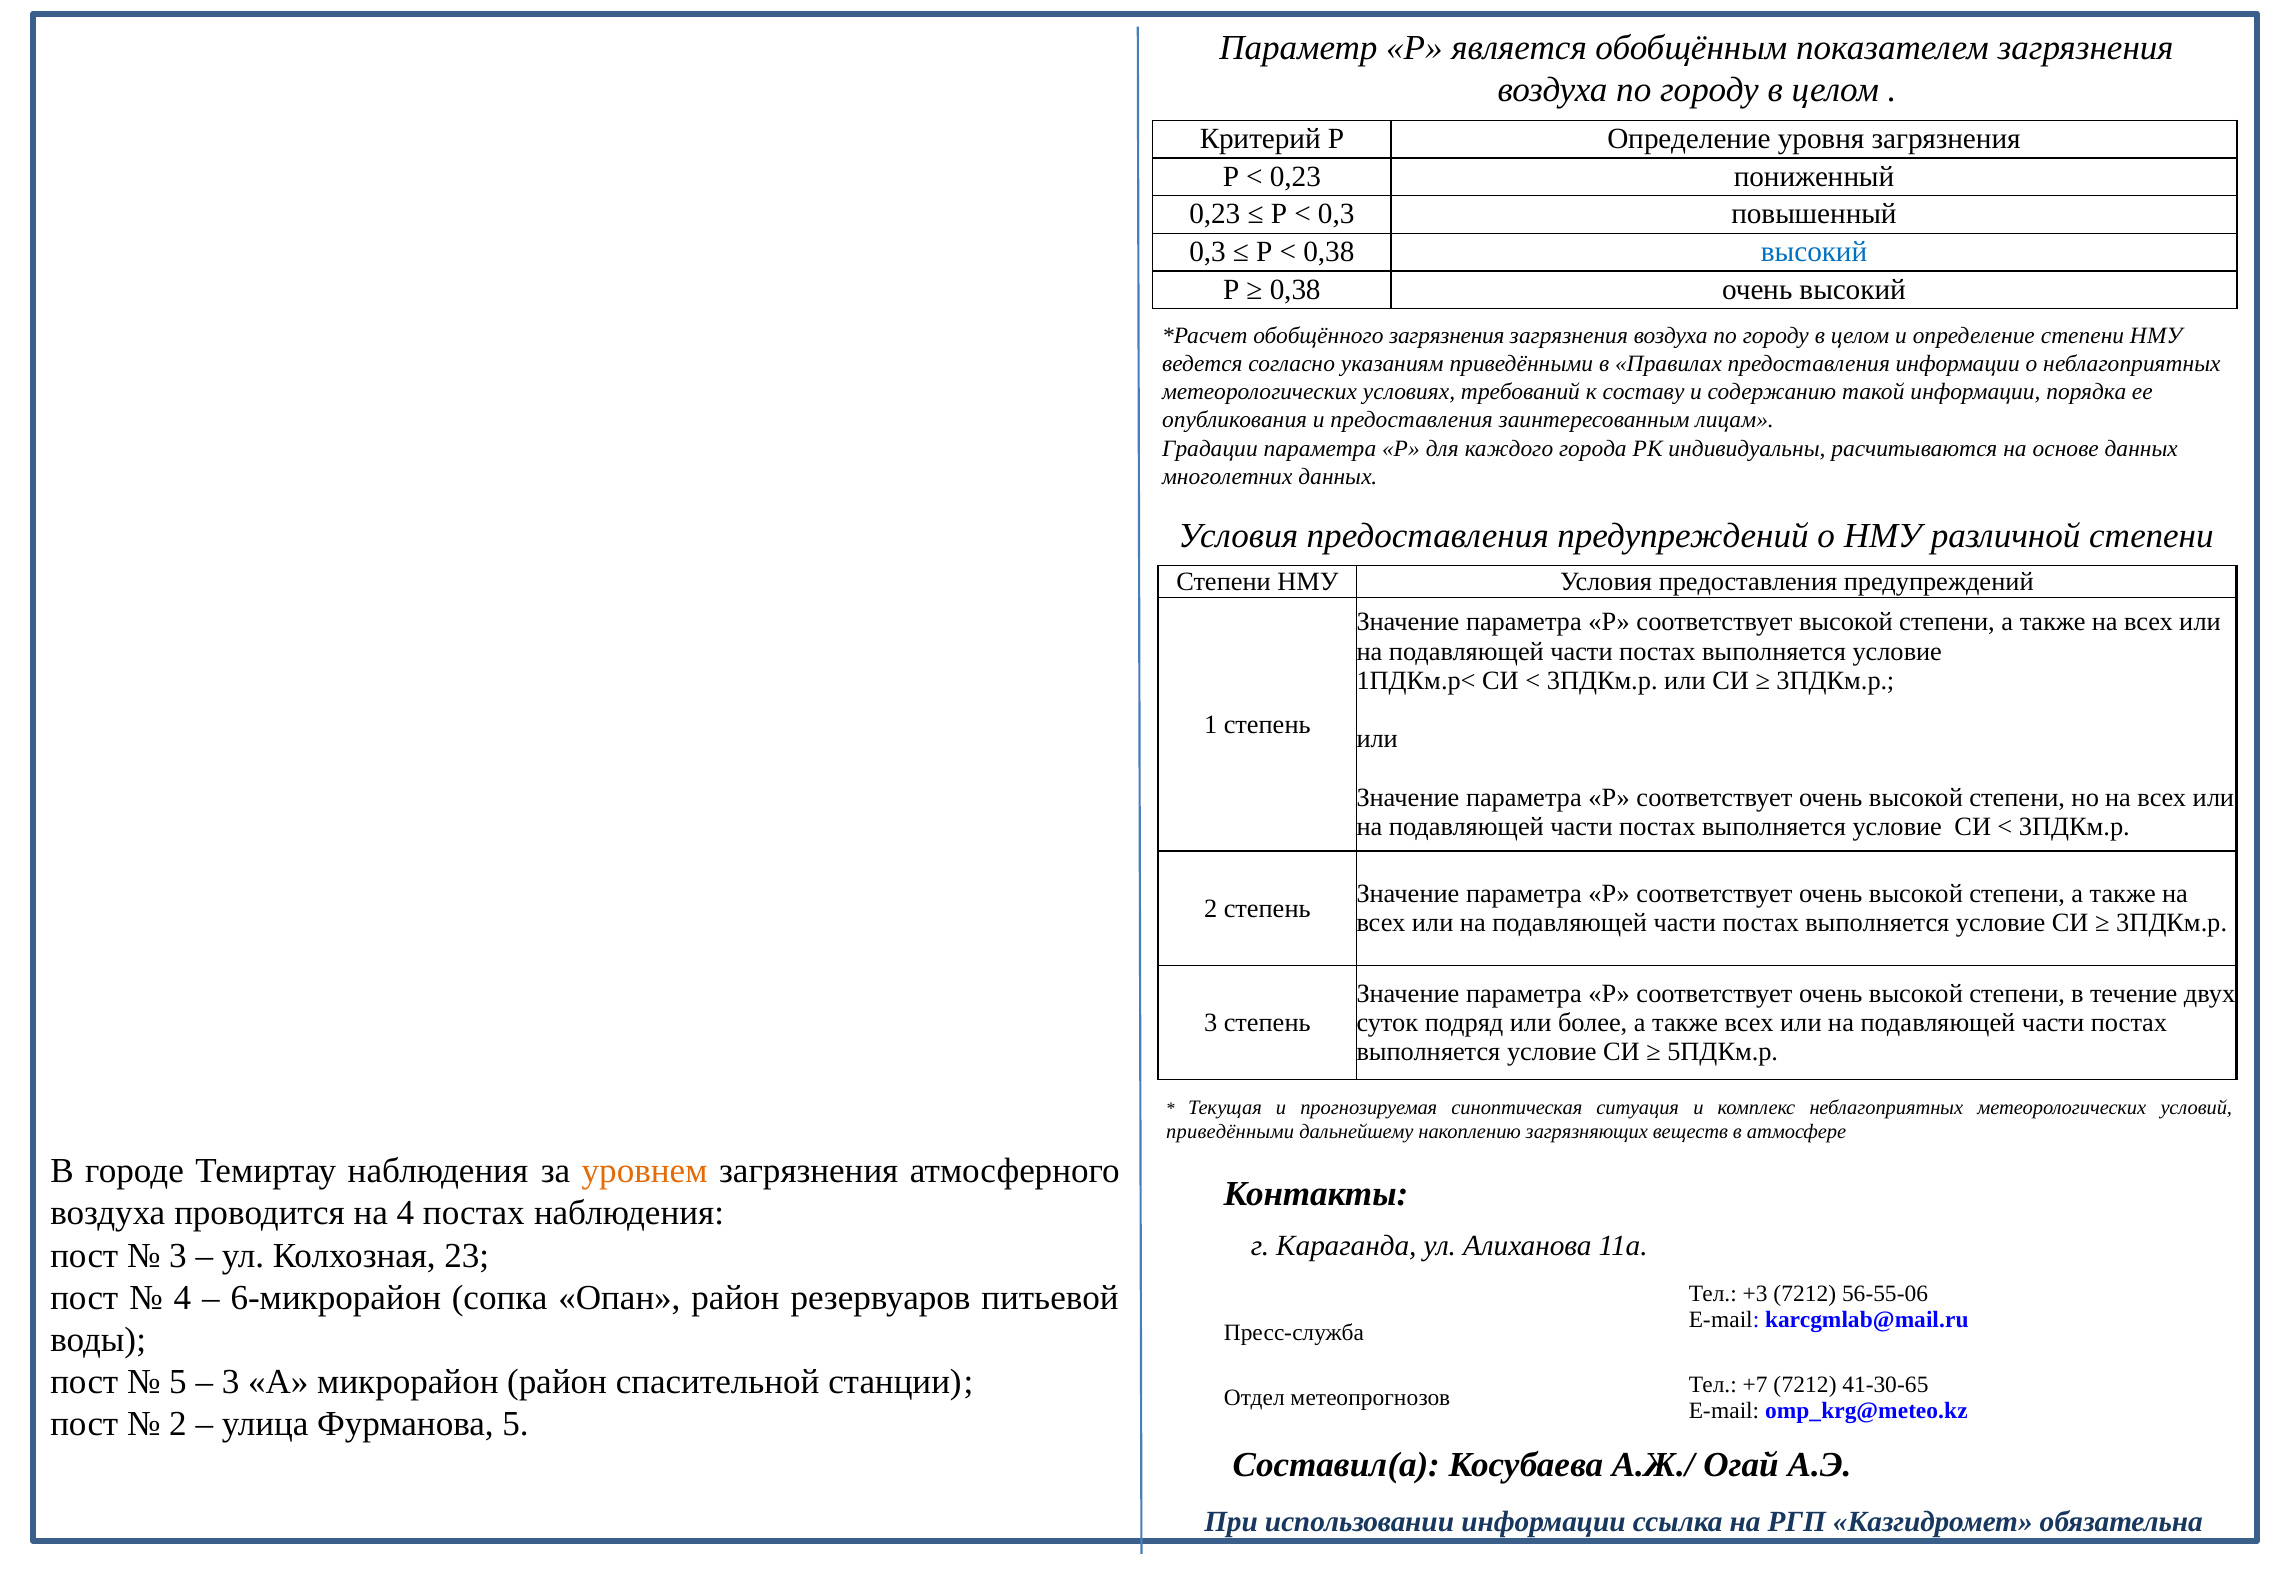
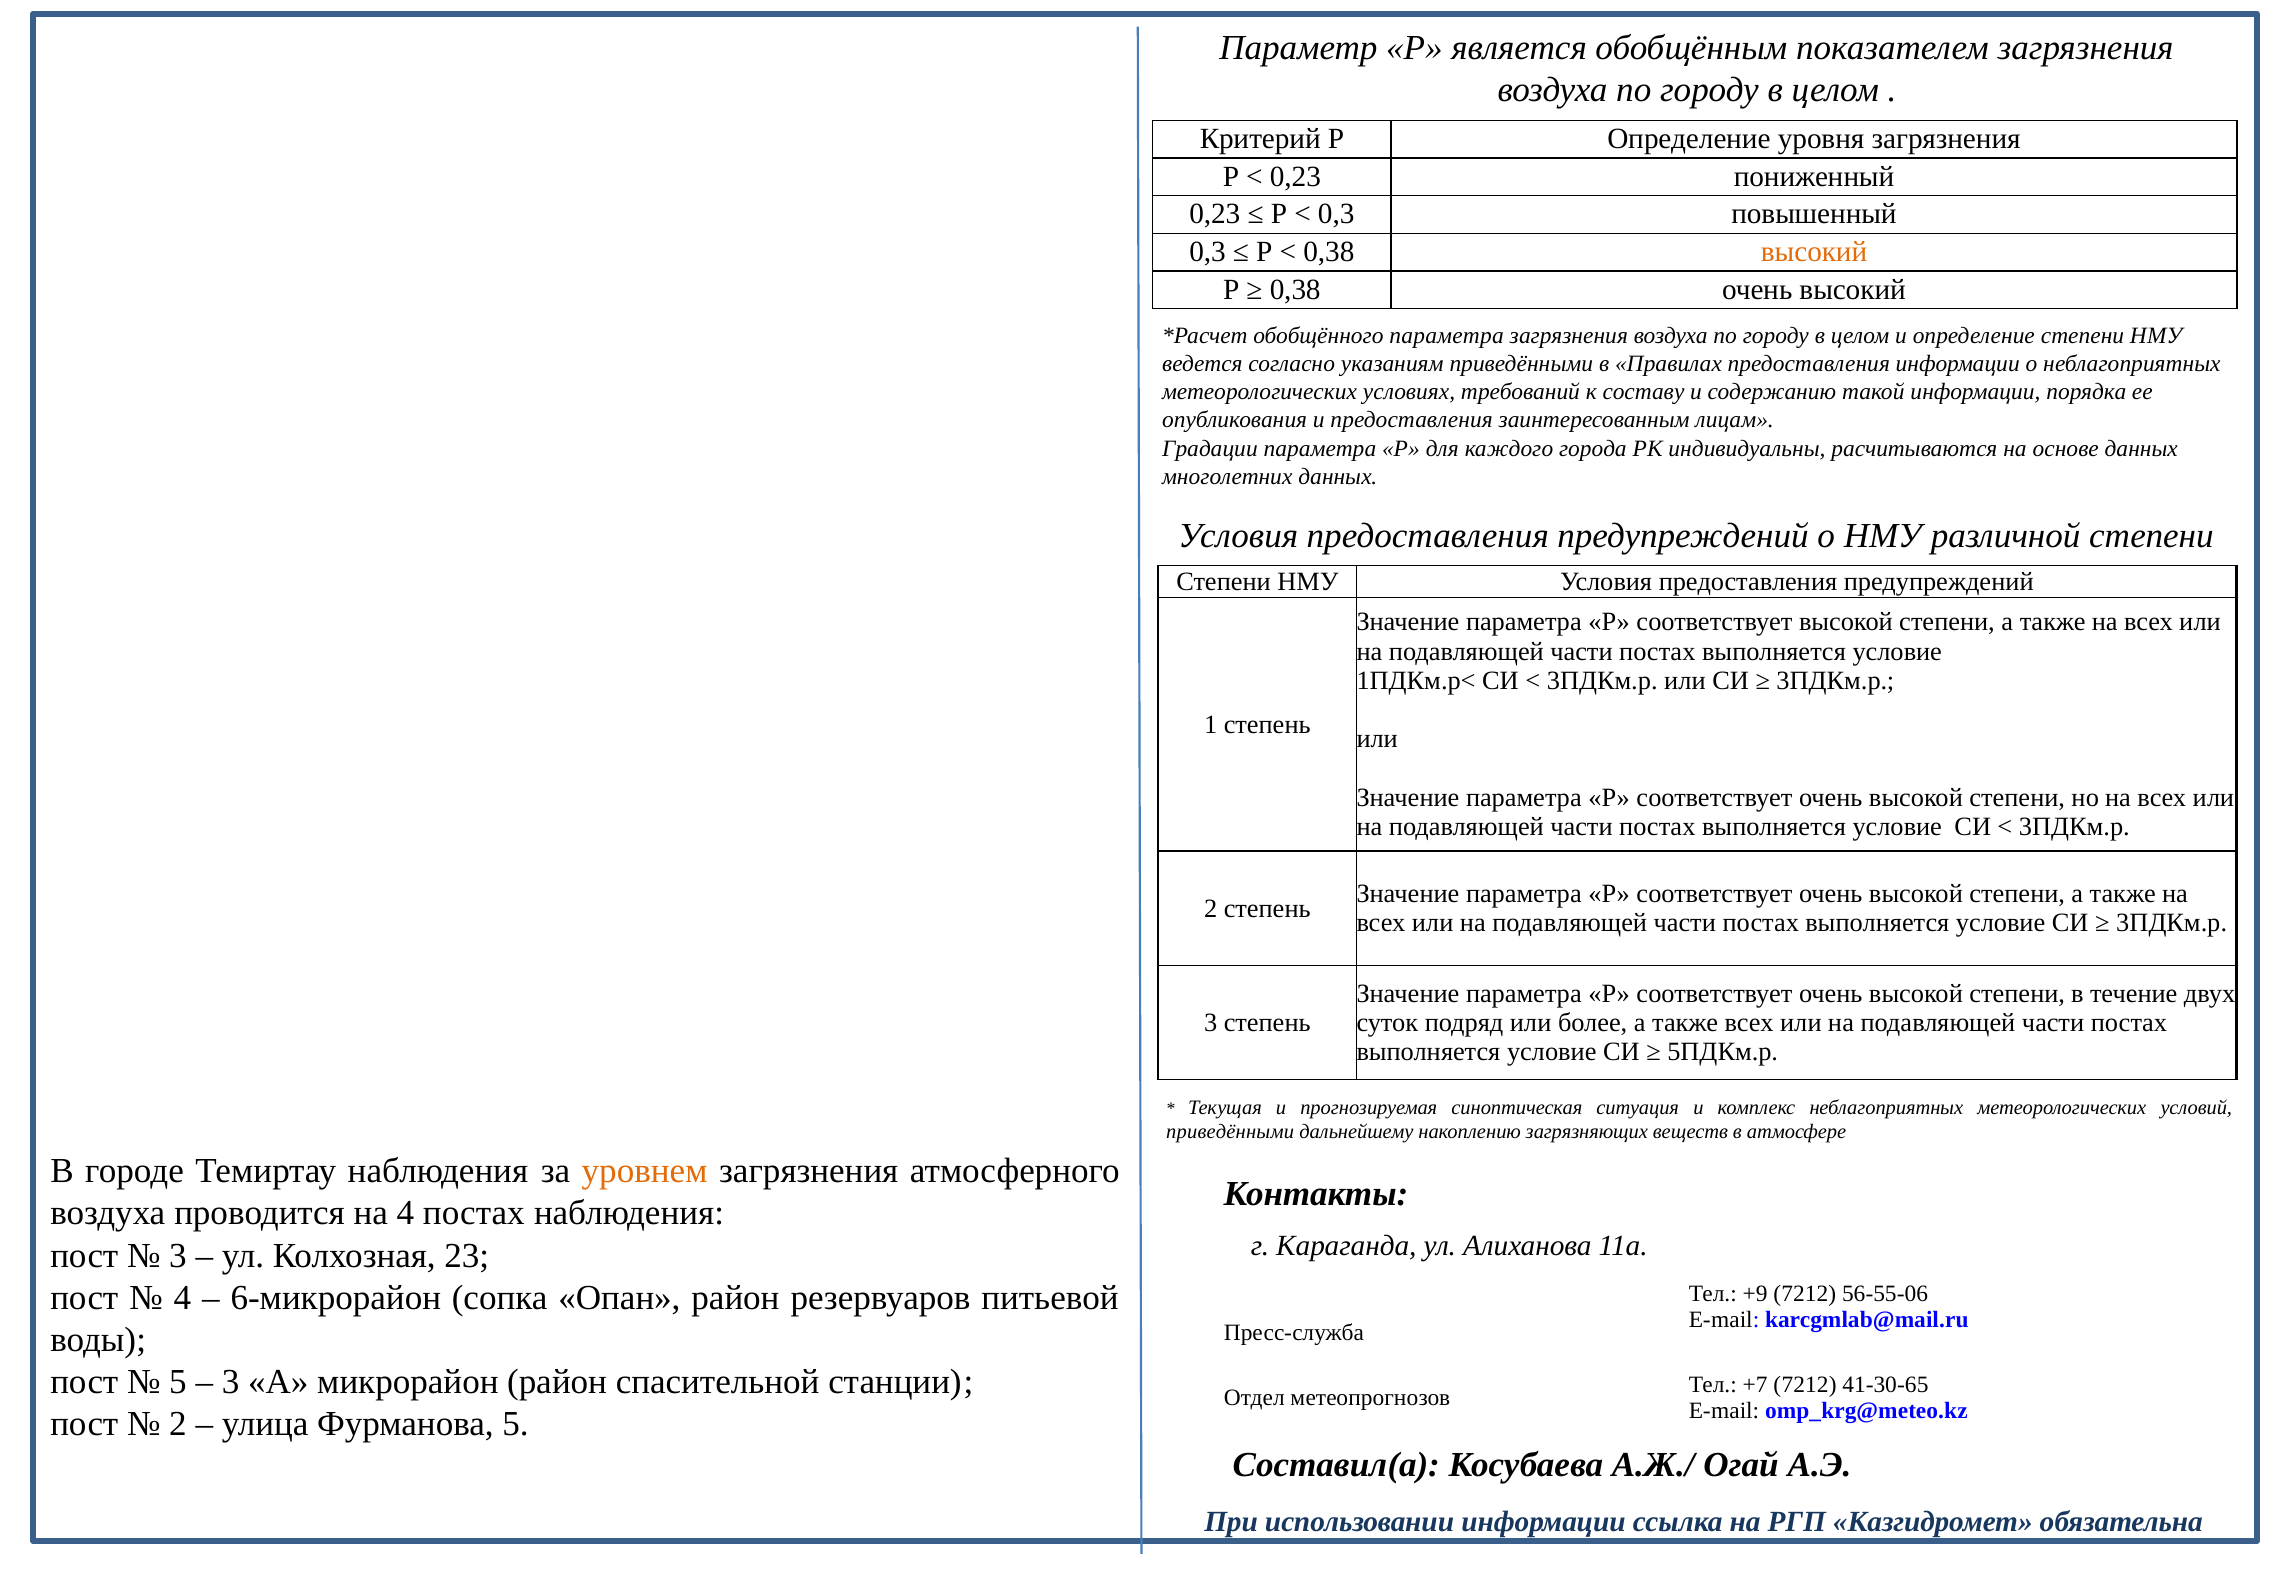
высокий colour: blue -> orange (1814, 252)
обобщённого загрязнения: загрязнения -> параметра (1447, 336)
+3: +3 -> +9 (1755, 1293)
